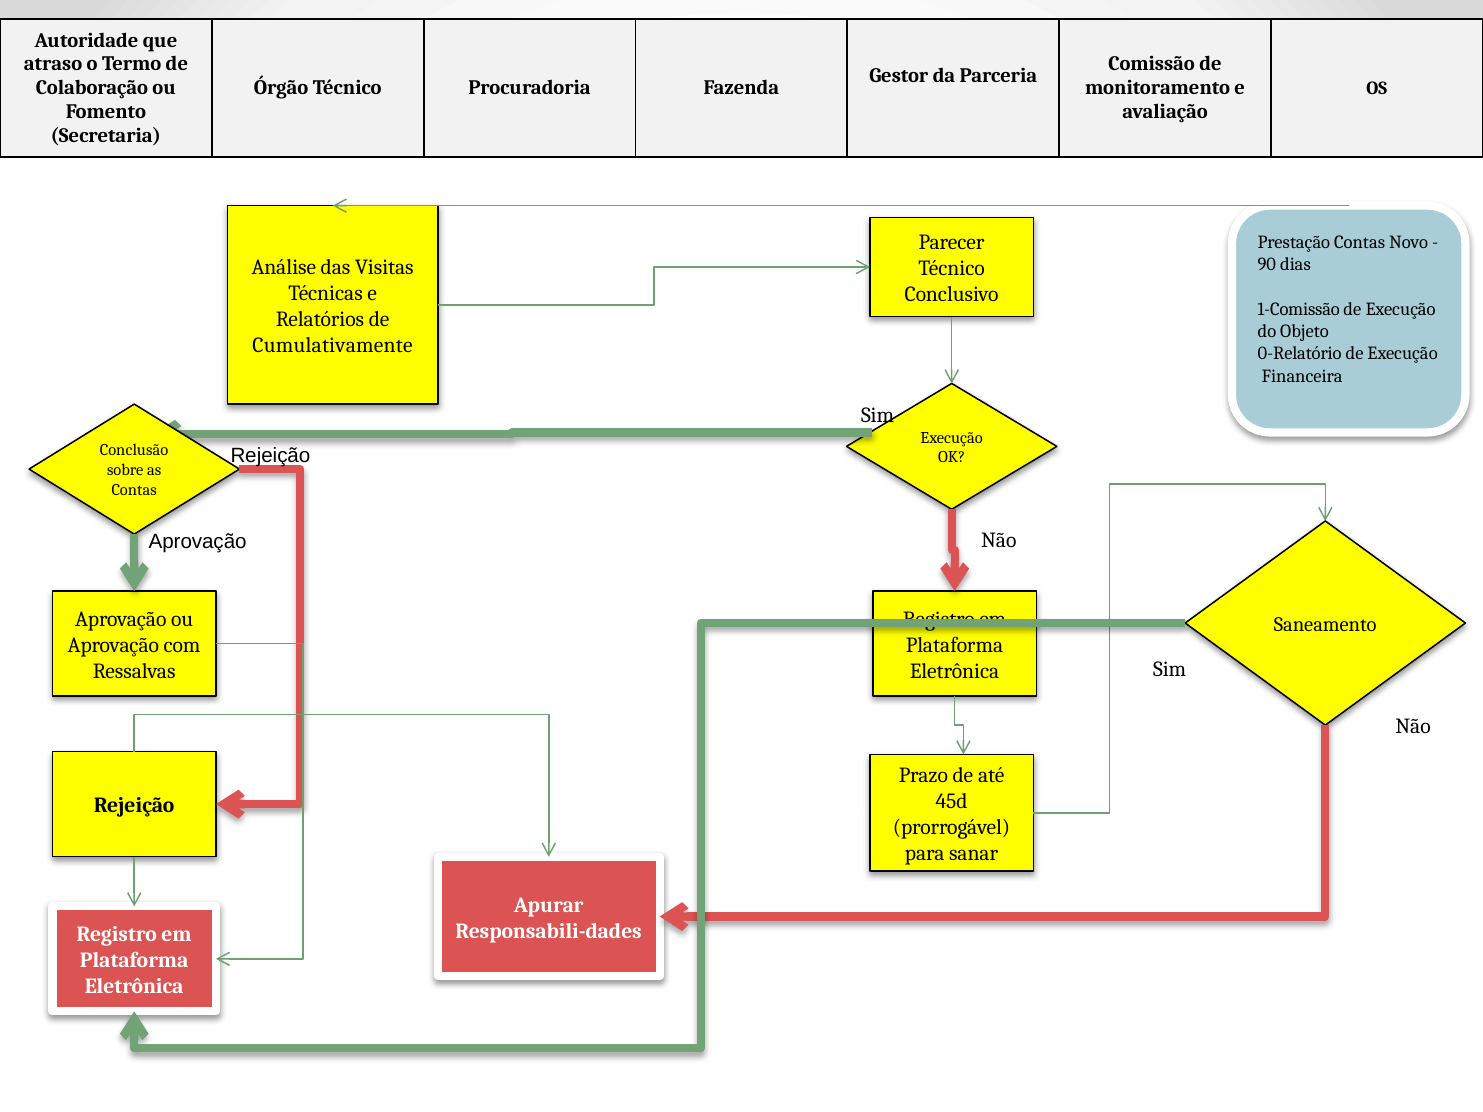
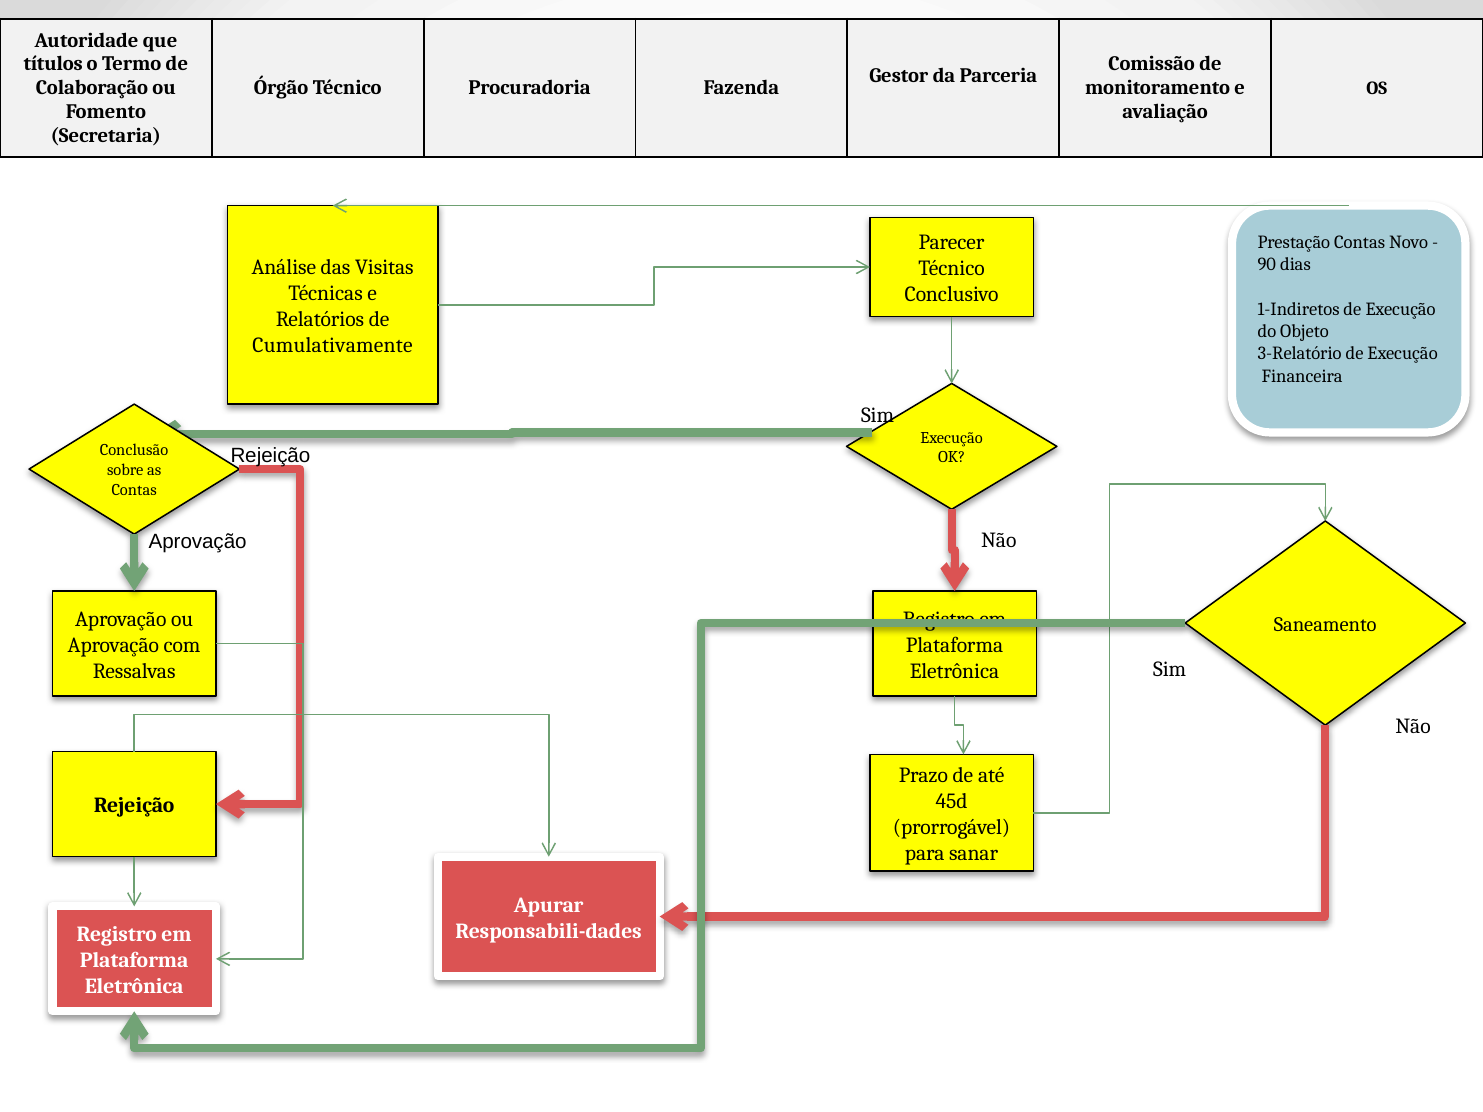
atraso: atraso -> títulos (53, 64)
1-Comissão: 1-Comissão -> 1-Indiretos (1299, 309)
0-Relatório: 0-Relatório -> 3-Relatório (1300, 354)
